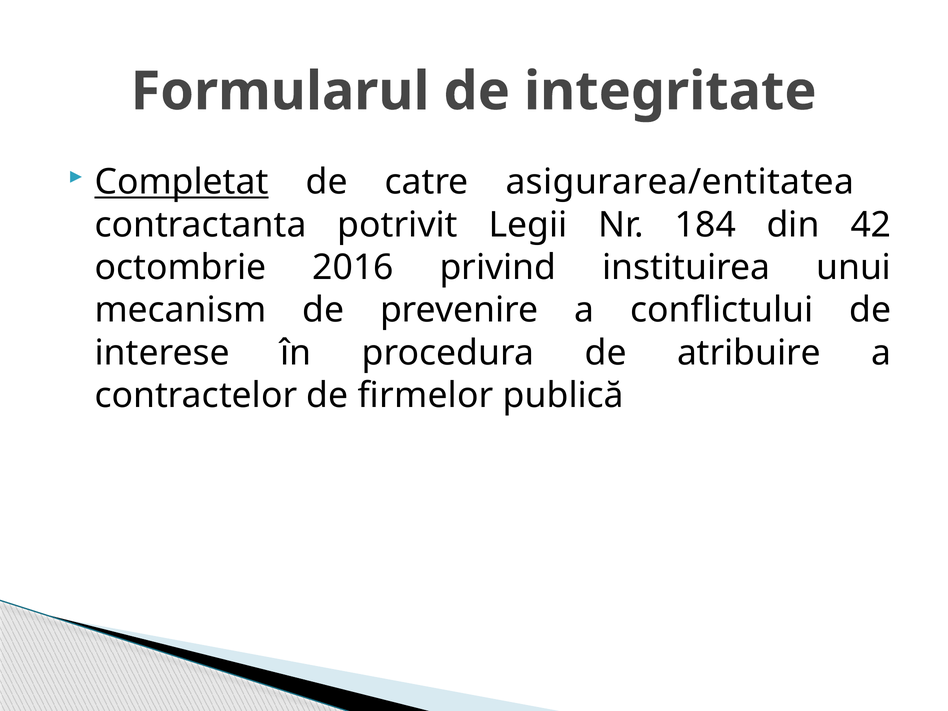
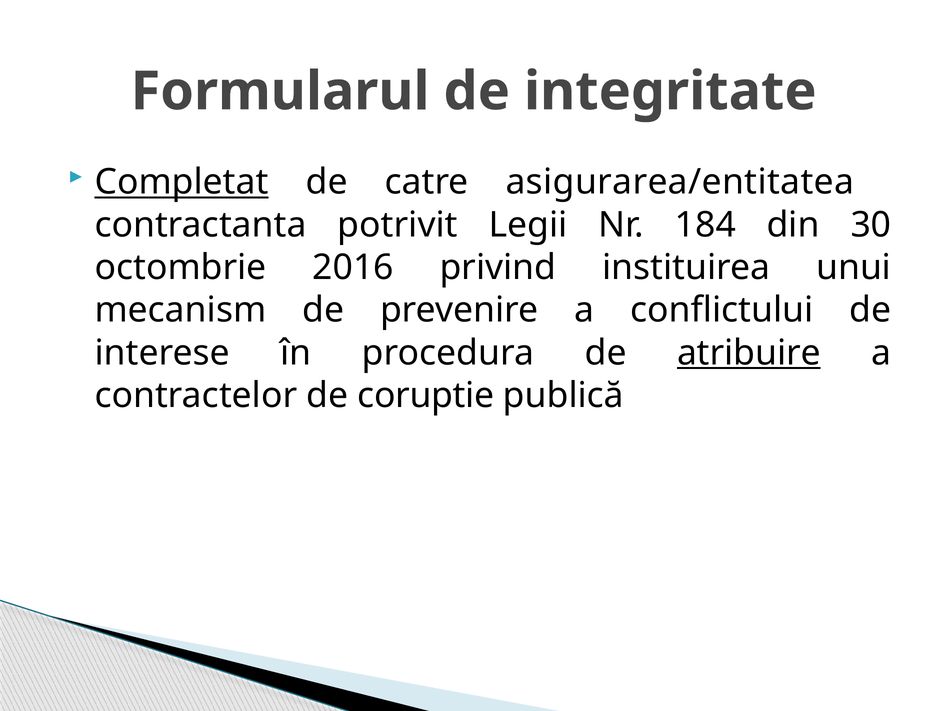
42: 42 -> 30 (871, 225)
atribuire underline: none -> present (749, 353)
firmelor: firmelor -> coruptie (426, 396)
